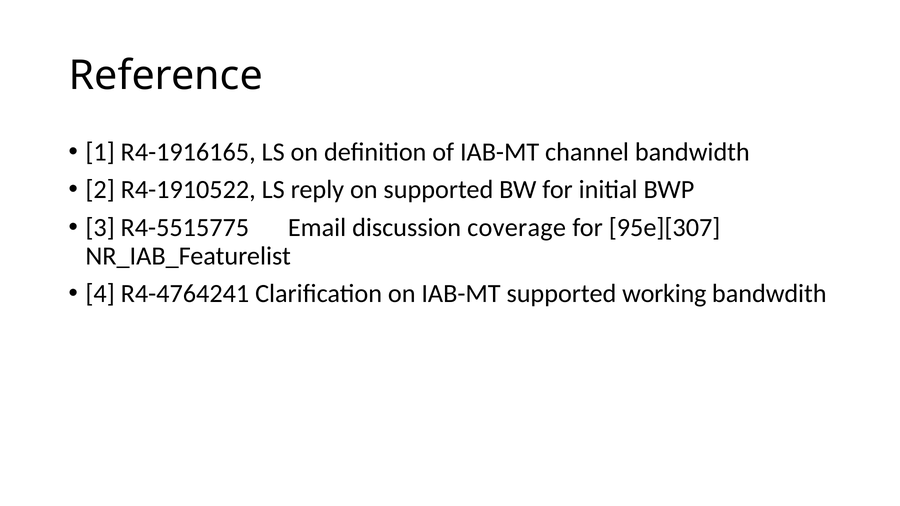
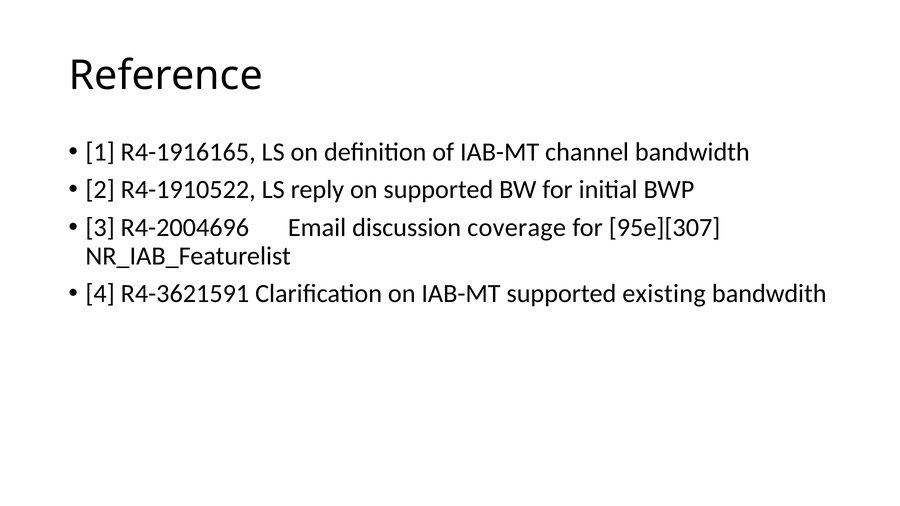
R4-5515775: R4-5515775 -> R4-2004696 (185, 228)
R4-4764241: R4-4764241 -> R4-3621591 (185, 294)
working: working -> existing (664, 294)
